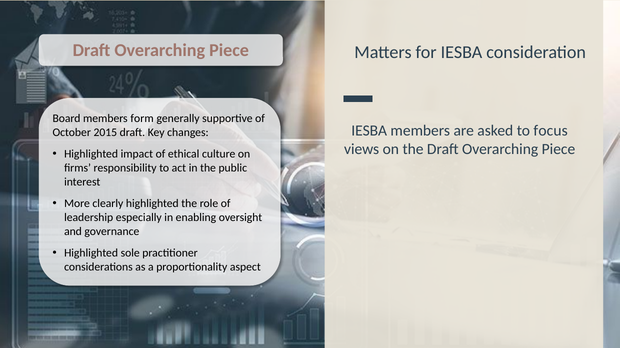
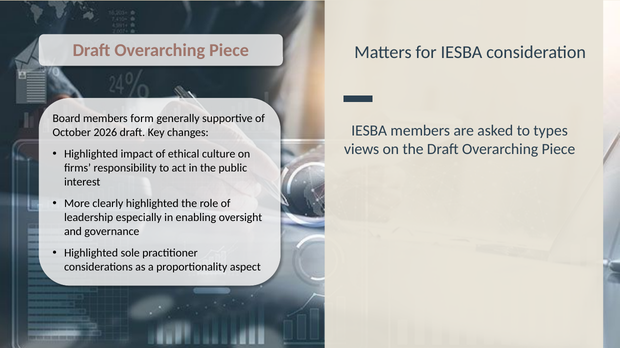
focus: focus -> types (551, 131)
2015: 2015 -> 2026 (105, 133)
